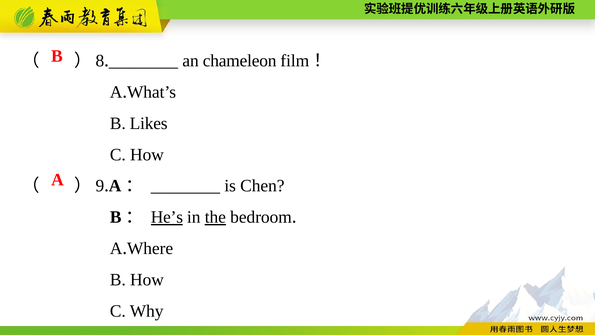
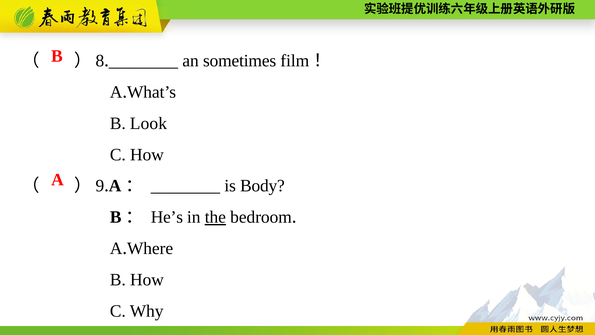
chameleon: chameleon -> sometimes (240, 61)
Likes: Likes -> Look (148, 123)
Chen: Chen -> Body (262, 186)
He’s underline: present -> none (167, 217)
